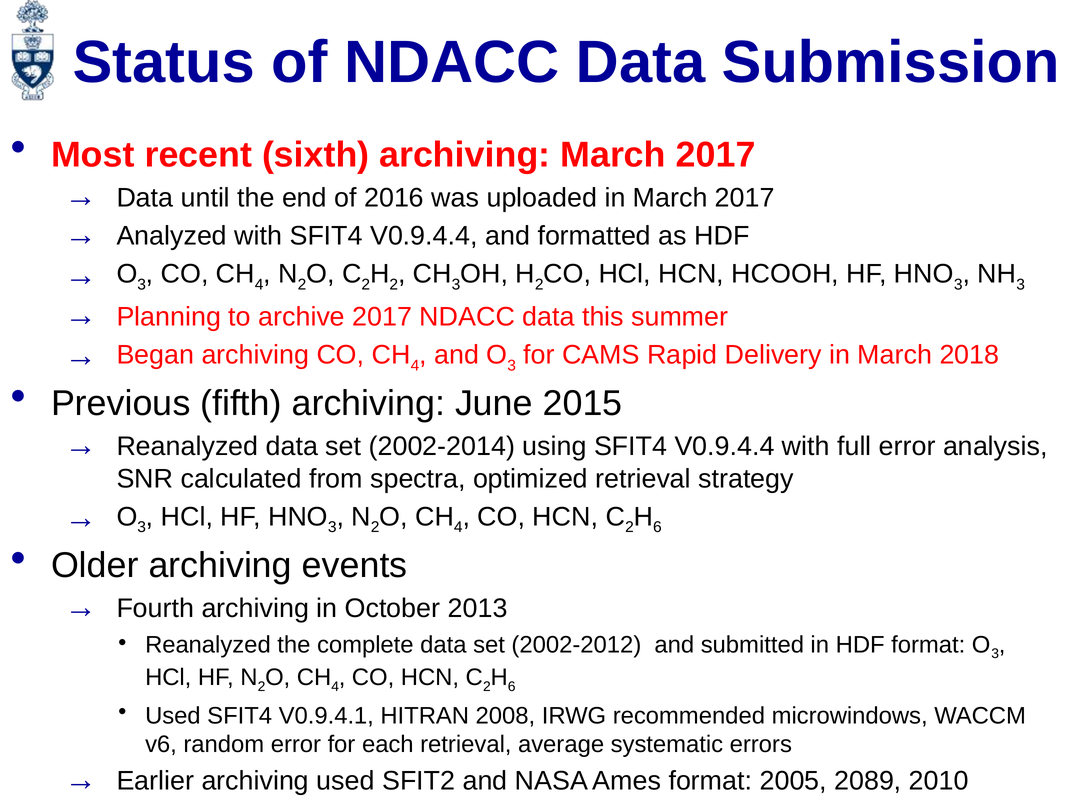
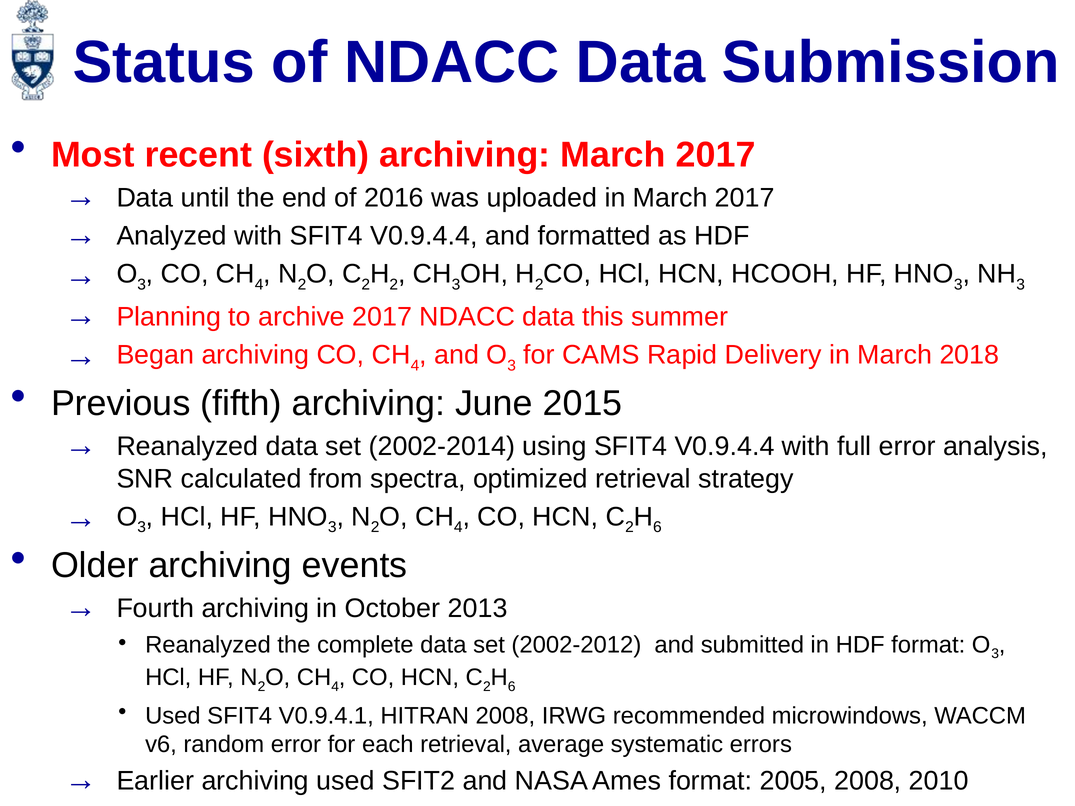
2005 2089: 2089 -> 2008 (868, 781)
